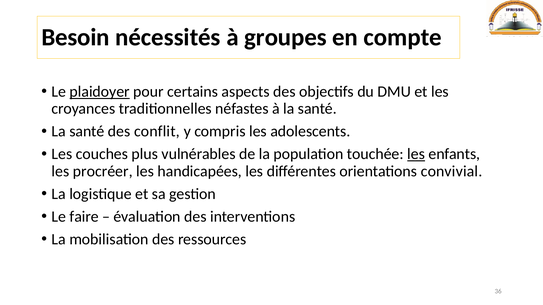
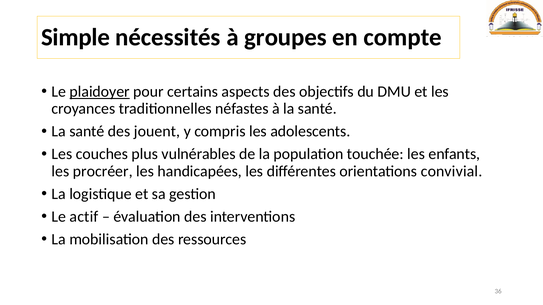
Besoin: Besoin -> Simple (76, 37)
conflit: conflit -> jouent (157, 132)
les underline: present -> none (416, 154)
faire: faire -> actif (84, 217)
